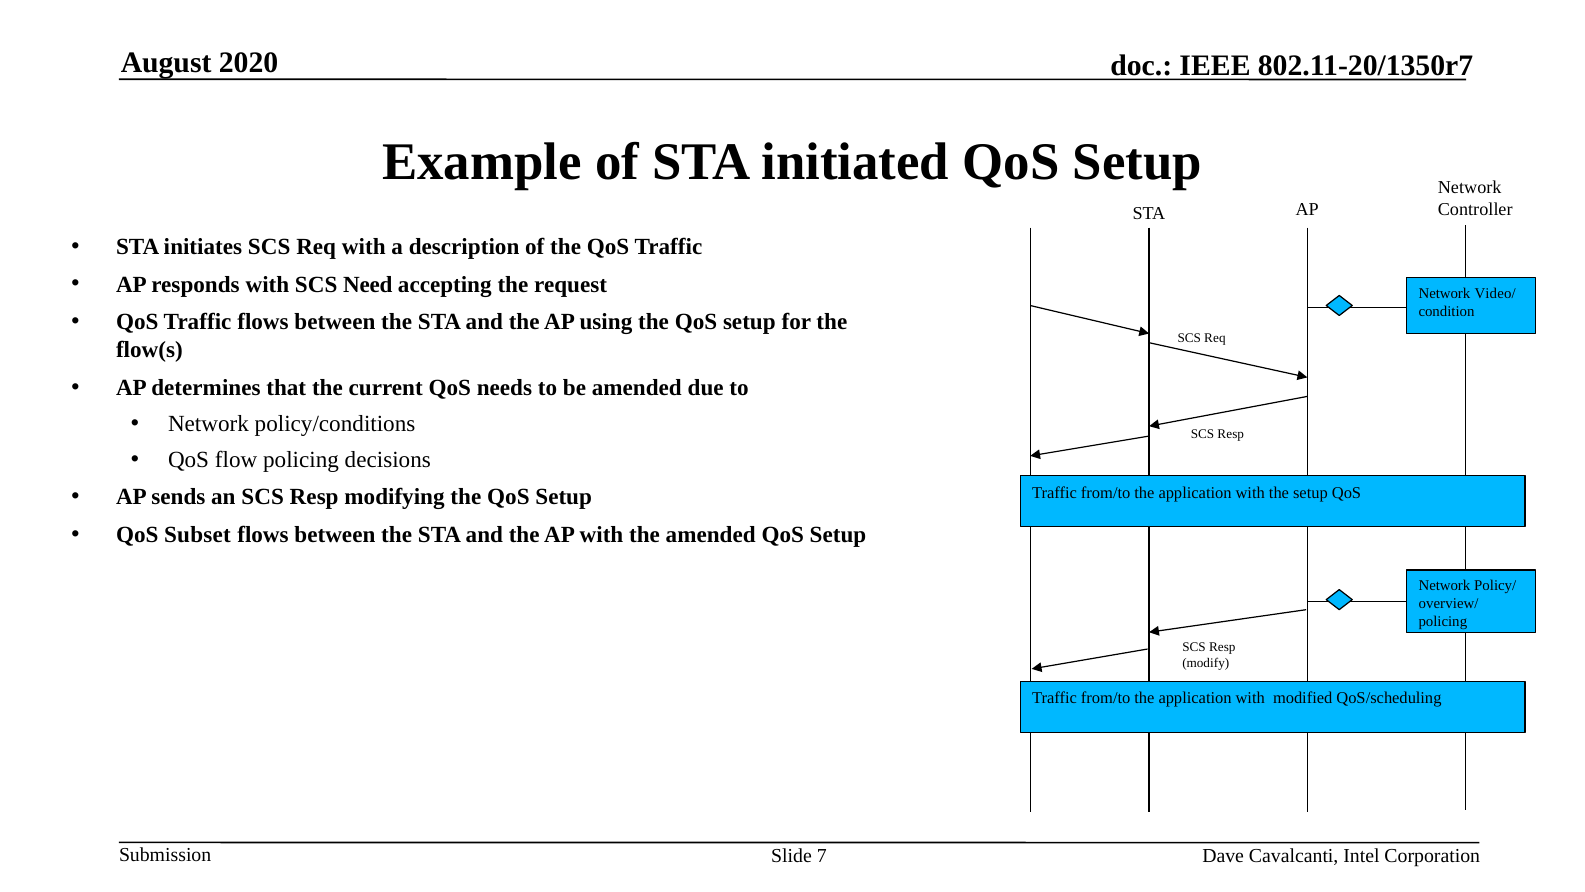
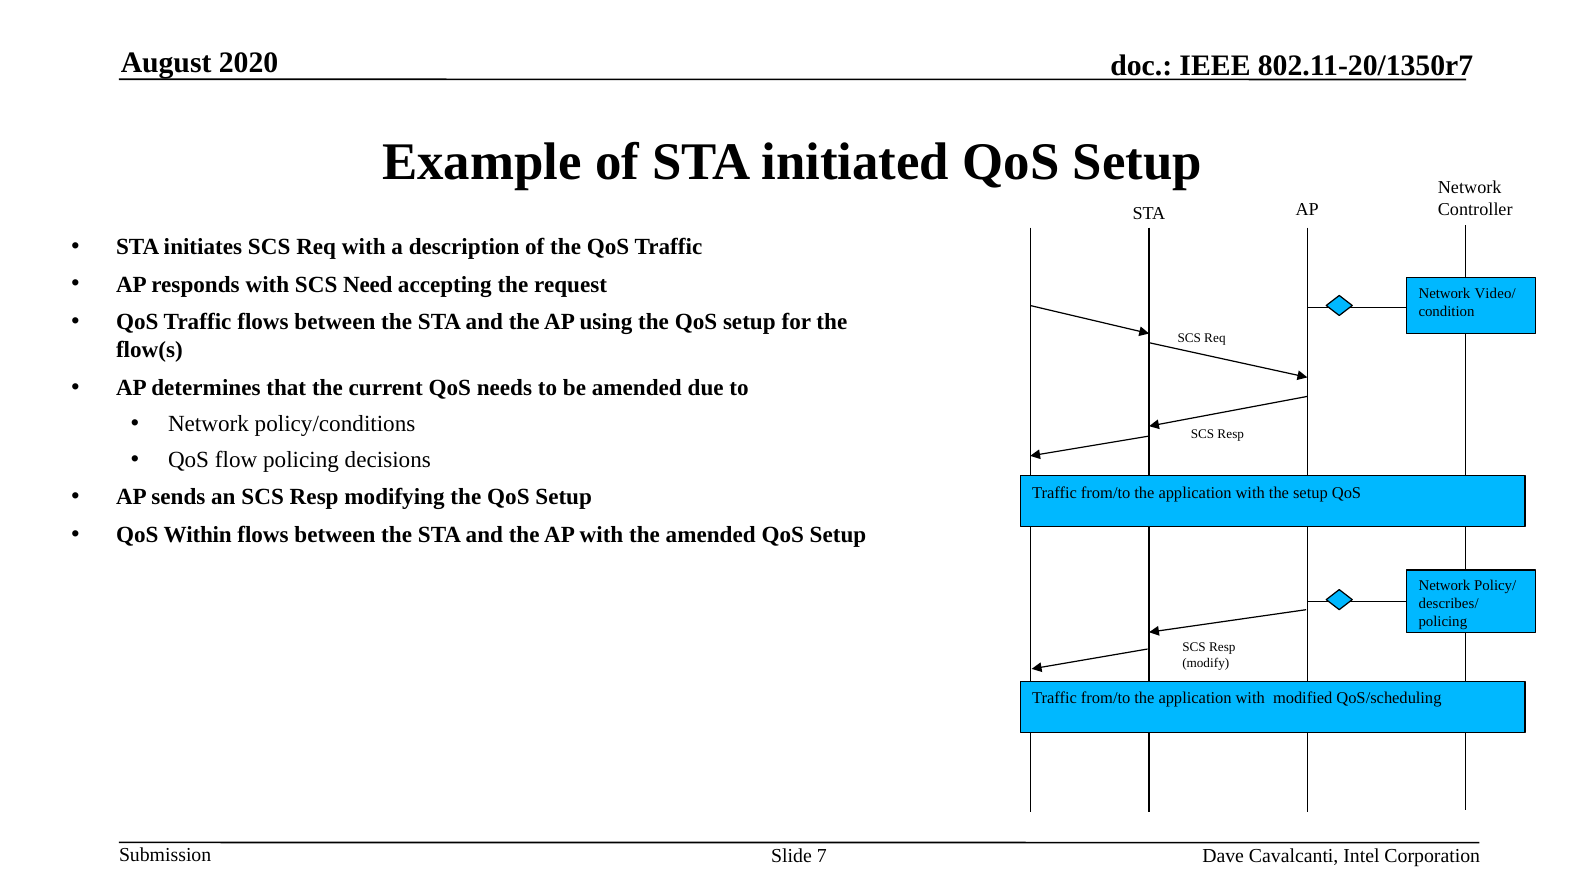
Subset: Subset -> Within (198, 535)
overview/: overview/ -> describes/ (1449, 603)
